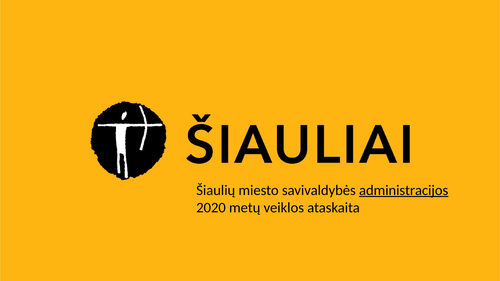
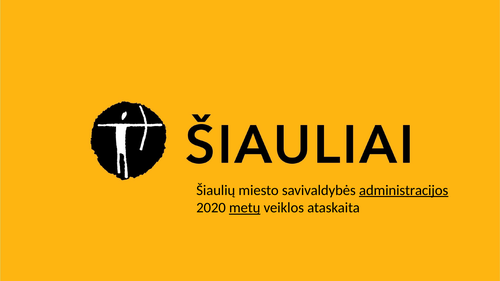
metų underline: none -> present (245, 208)
